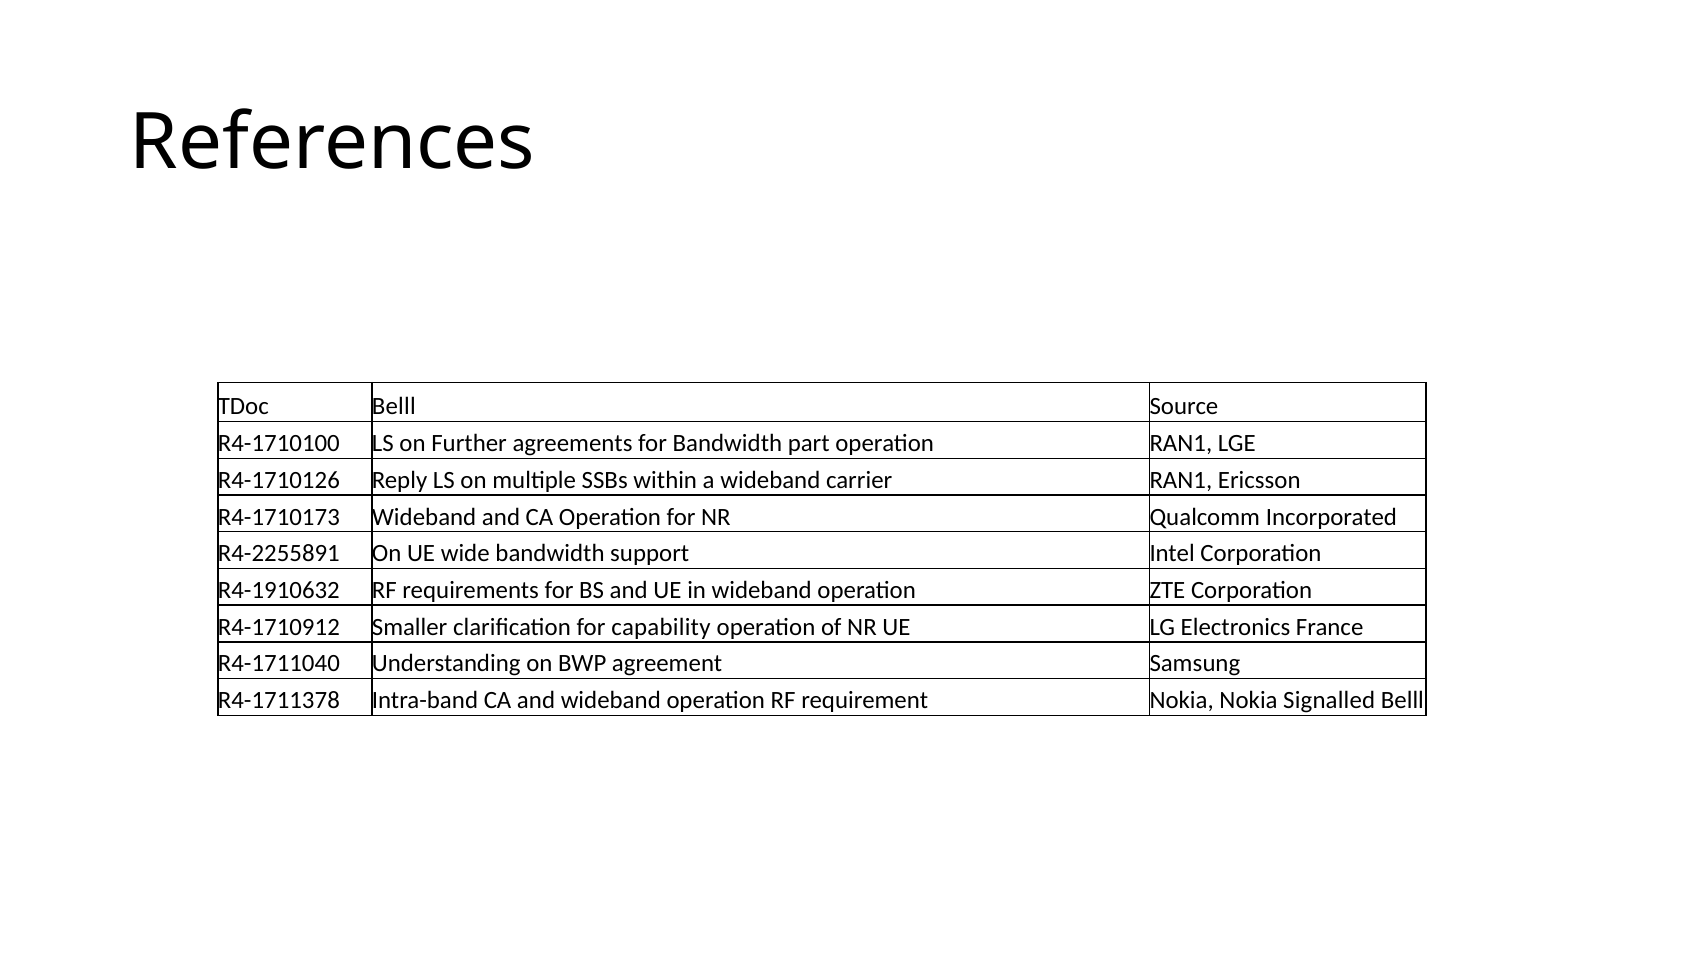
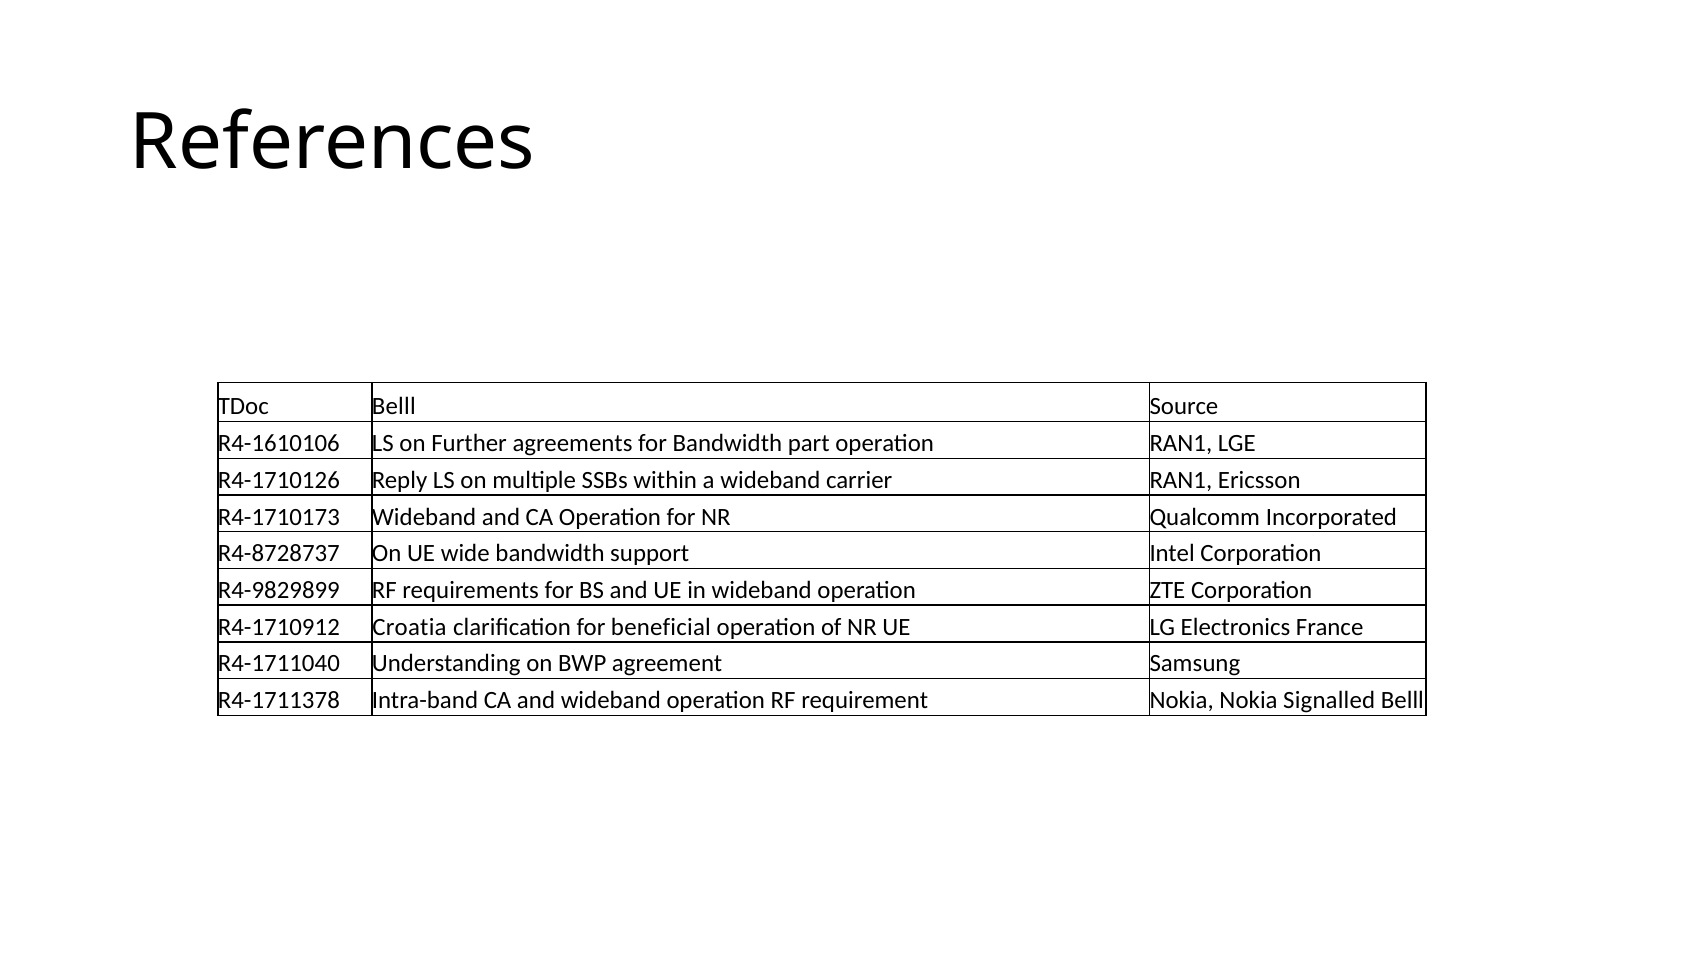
R4-1710100: R4-1710100 -> R4-1610106 (279, 444)
R4-2255891: R4-2255891 -> R4-8728737 (279, 554)
R4-1910632: R4-1910632 -> R4-9829899 (279, 591)
Smaller: Smaller -> Croatia (409, 627)
capability: capability -> beneficial (661, 627)
